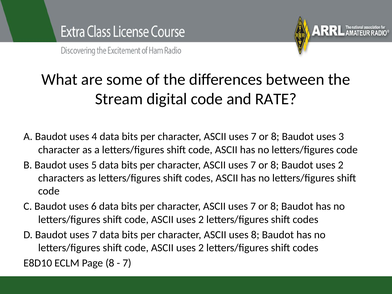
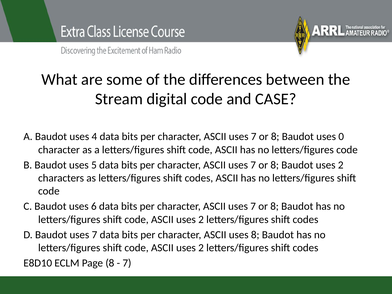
RATE: RATE -> CASE (276, 99)
3: 3 -> 0 (341, 137)
